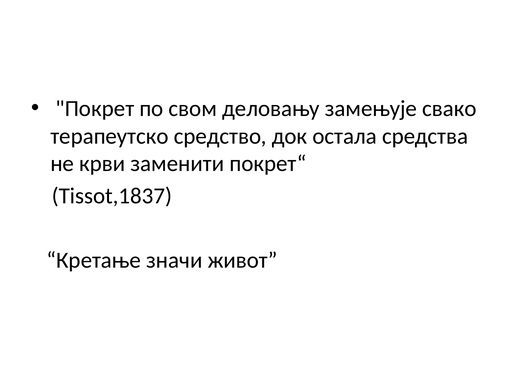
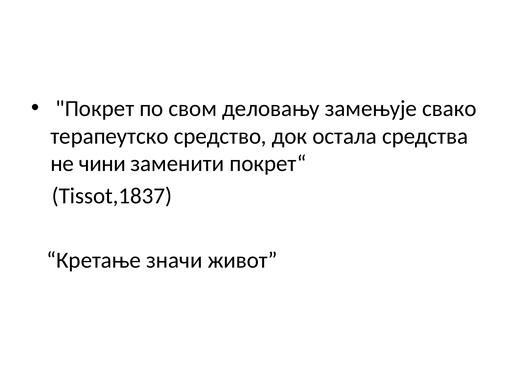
крви: крви -> чини (102, 164)
